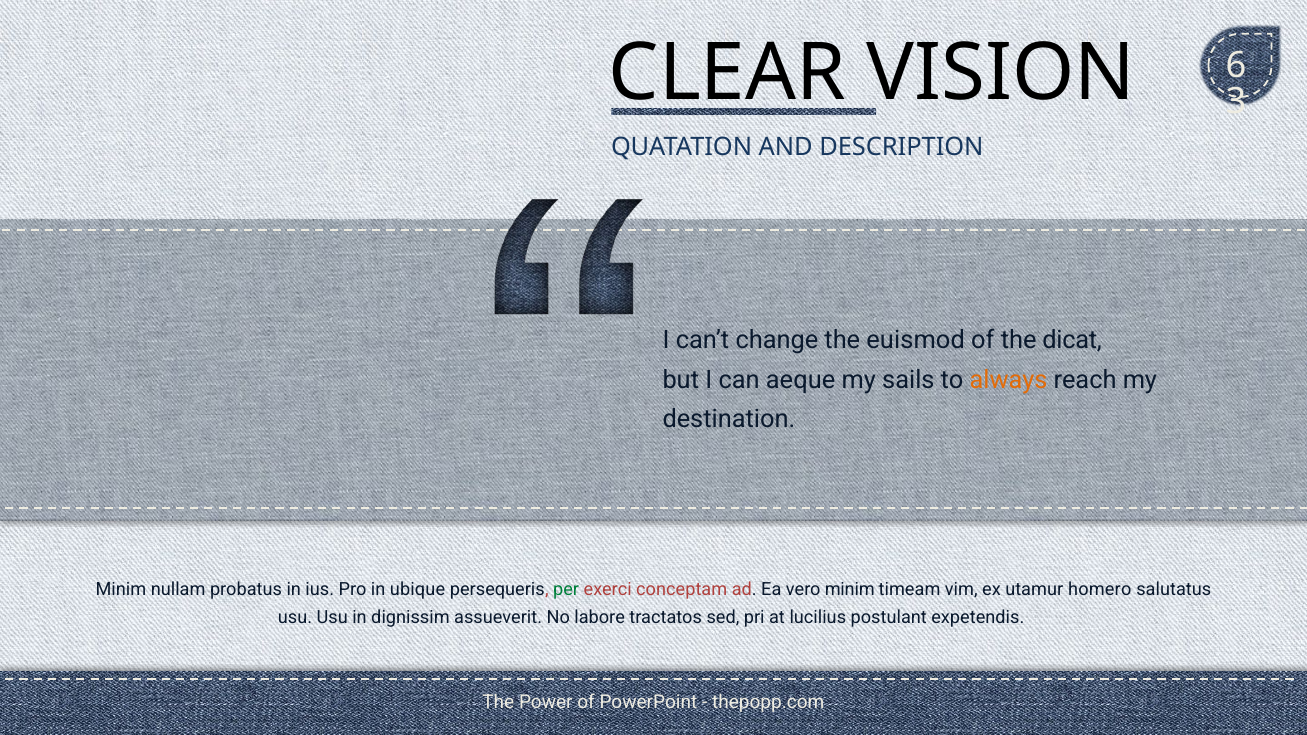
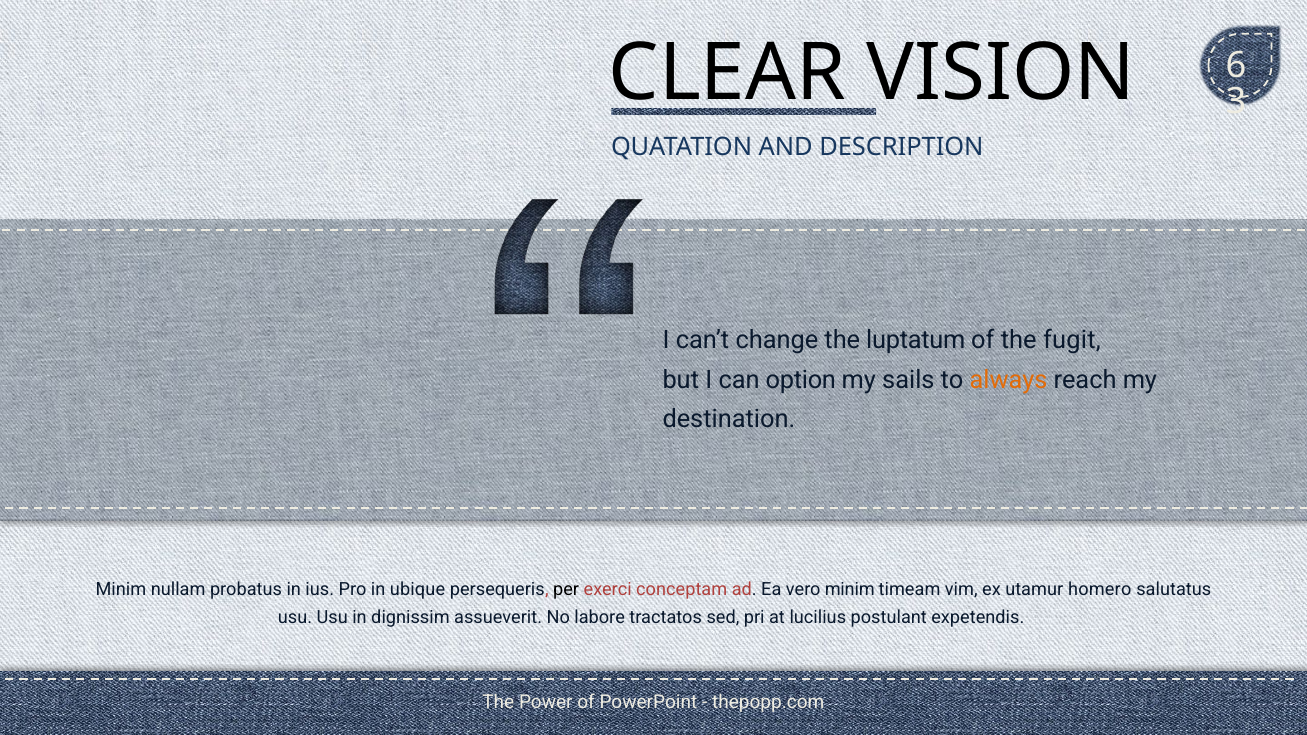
euismod: euismod -> luptatum (916, 340)
dicat: dicat -> fugit (1072, 340)
aeque: aeque -> option (801, 380)
per colour: green -> black (566, 590)
